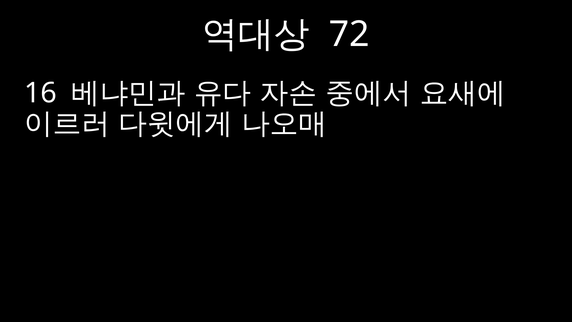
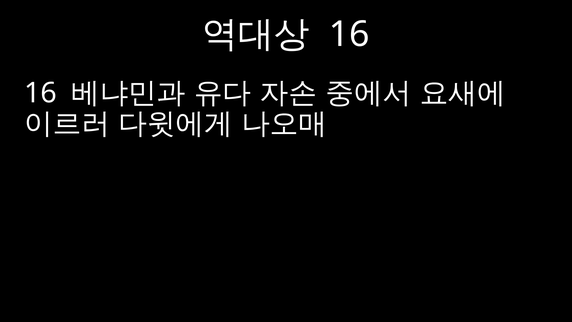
72: 72 -> 16 (349, 34)
